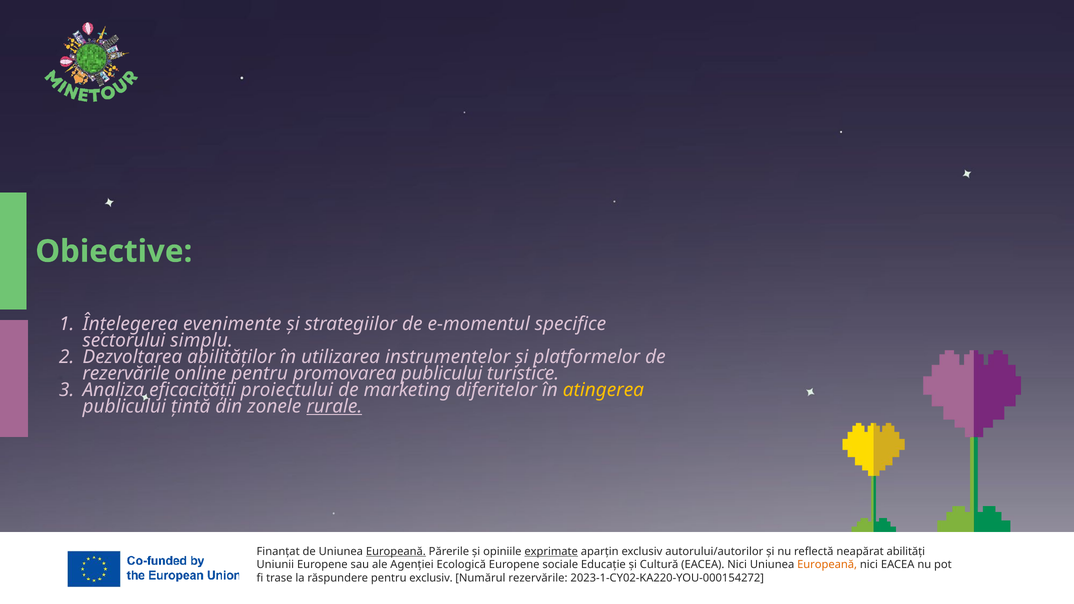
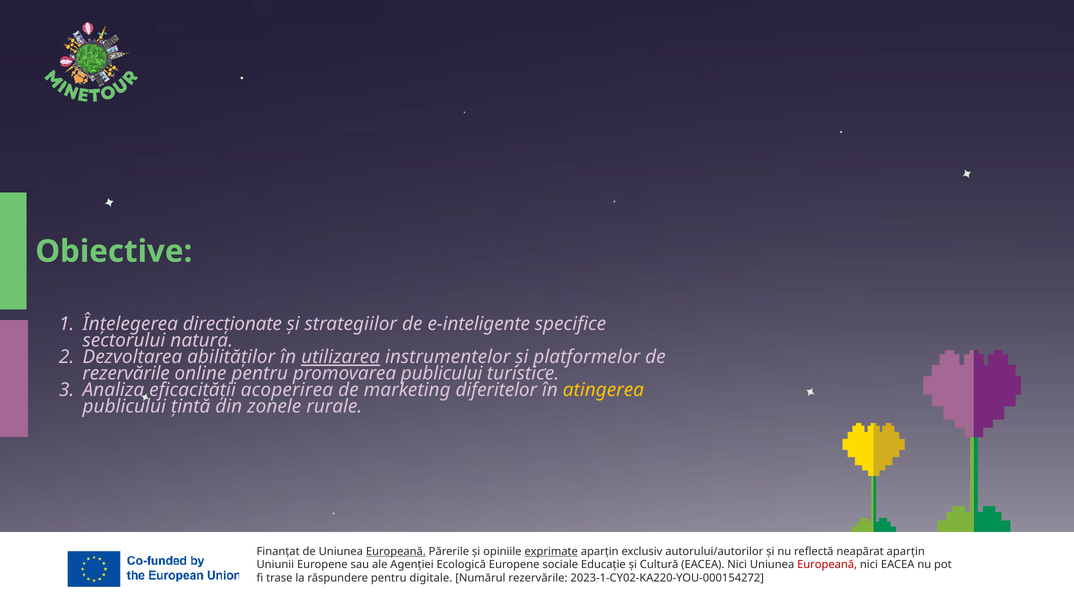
evenimente: evenimente -> direcționate (232, 324)
e-momentul: e-momentul -> e-inteligente (479, 324)
simplu: simplu -> natura (202, 341)
utilizarea underline: none -> present (341, 357)
proiectului: proiectului -> acoperirea (287, 390)
rurale underline: present -> none (334, 406)
neapărat abilități: abilități -> aparțin (906, 551)
Europeană colour: orange -> red (827, 565)
pentru exclusiv: exclusiv -> digitale (431, 578)
